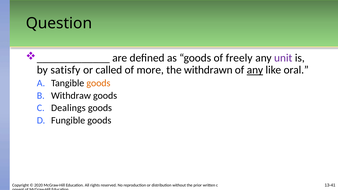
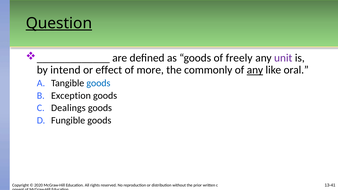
Question underline: none -> present (59, 23)
satisfy: satisfy -> intend (65, 70)
called: called -> effect (109, 70)
withdrawn: withdrawn -> commonly (208, 70)
goods colour: orange -> blue (98, 83)
Withdraw: Withdraw -> Exception (71, 96)
